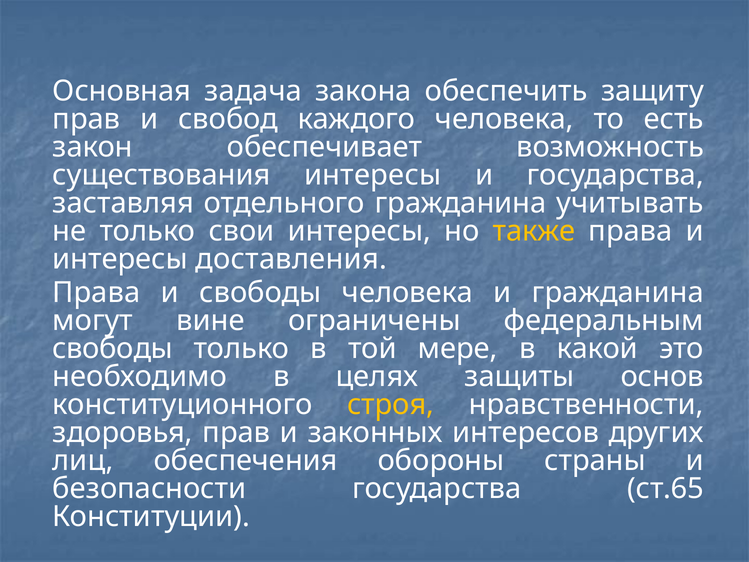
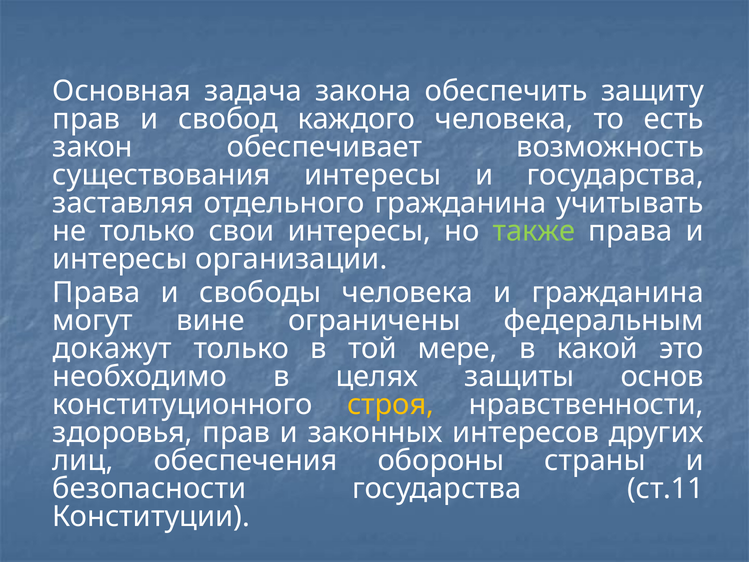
также colour: yellow -> light green (534, 231)
доставления: доставления -> организации (291, 259)
свободы: свободы -> докажут (112, 349)
ст.65: ст.65 -> ст.11 (666, 488)
